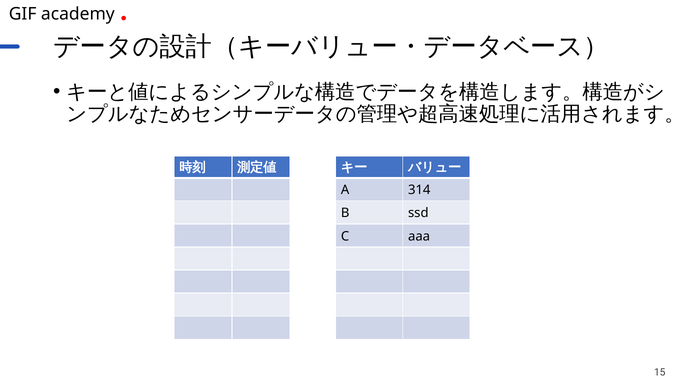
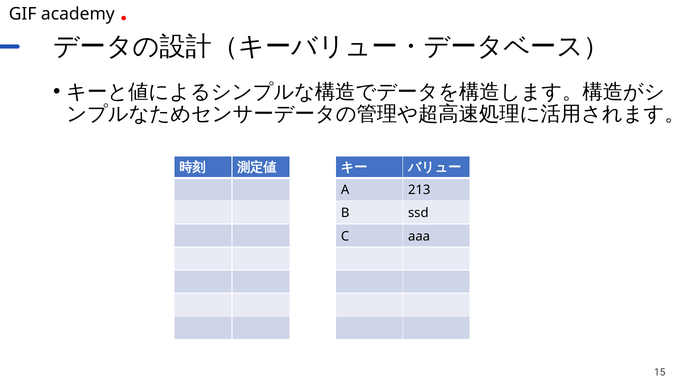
314: 314 -> 213 (419, 190)
